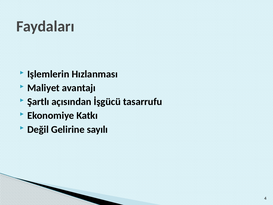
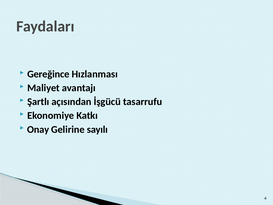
Işlemlerin: Işlemlerin -> Gereğince (48, 74)
Değil: Değil -> Onay (38, 129)
